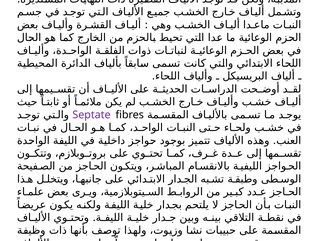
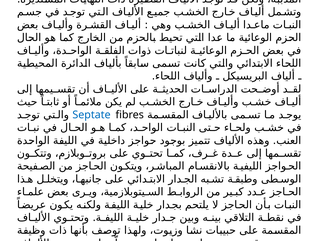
Septate colour: purple -> blue (92, 115)
